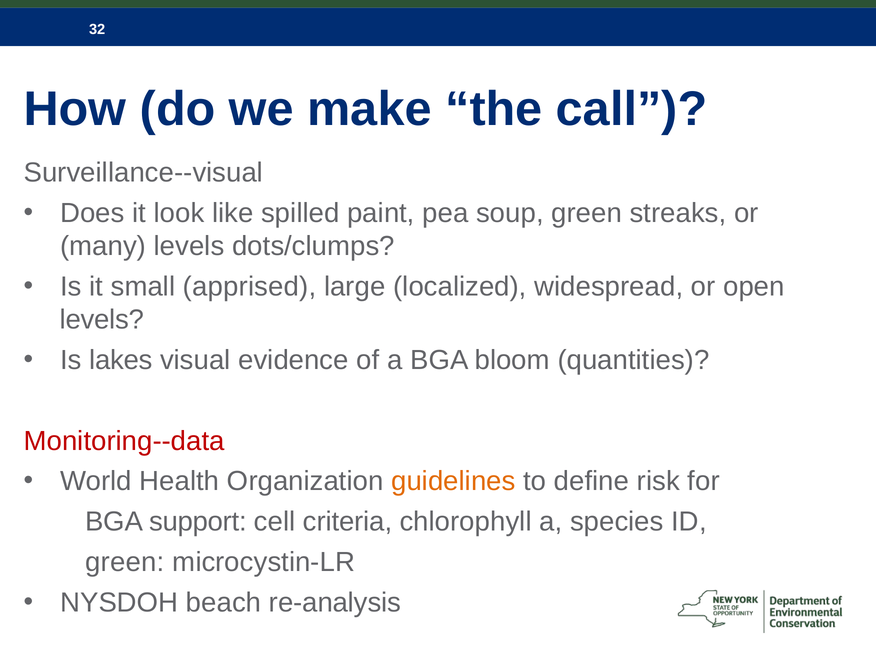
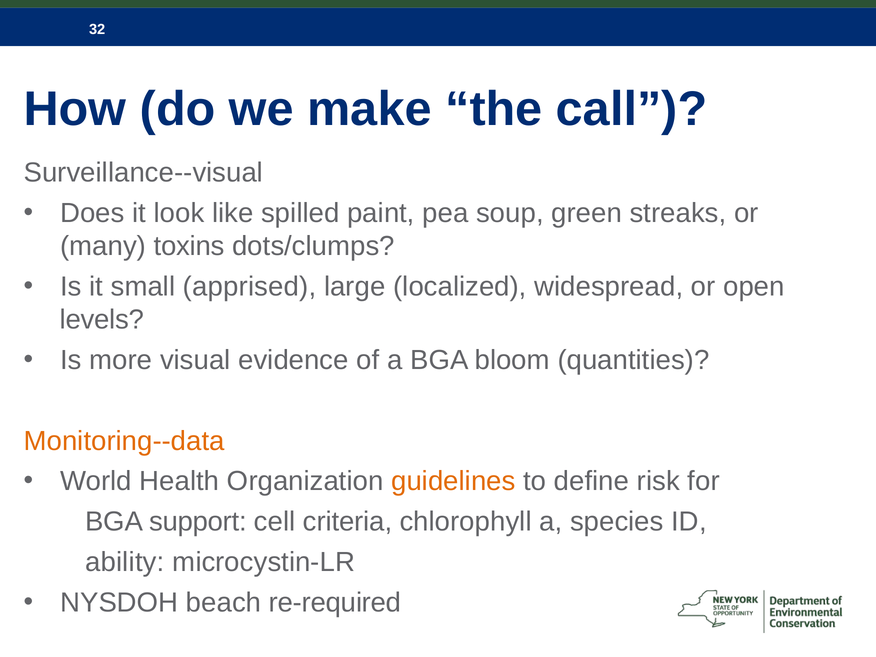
many levels: levels -> toxins (189, 246)
lakes: lakes -> more (121, 360)
Monitoring--data colour: red -> orange (124, 441)
green: green -> ability (125, 562)
re-analysis: re-analysis -> re-required (335, 603)
